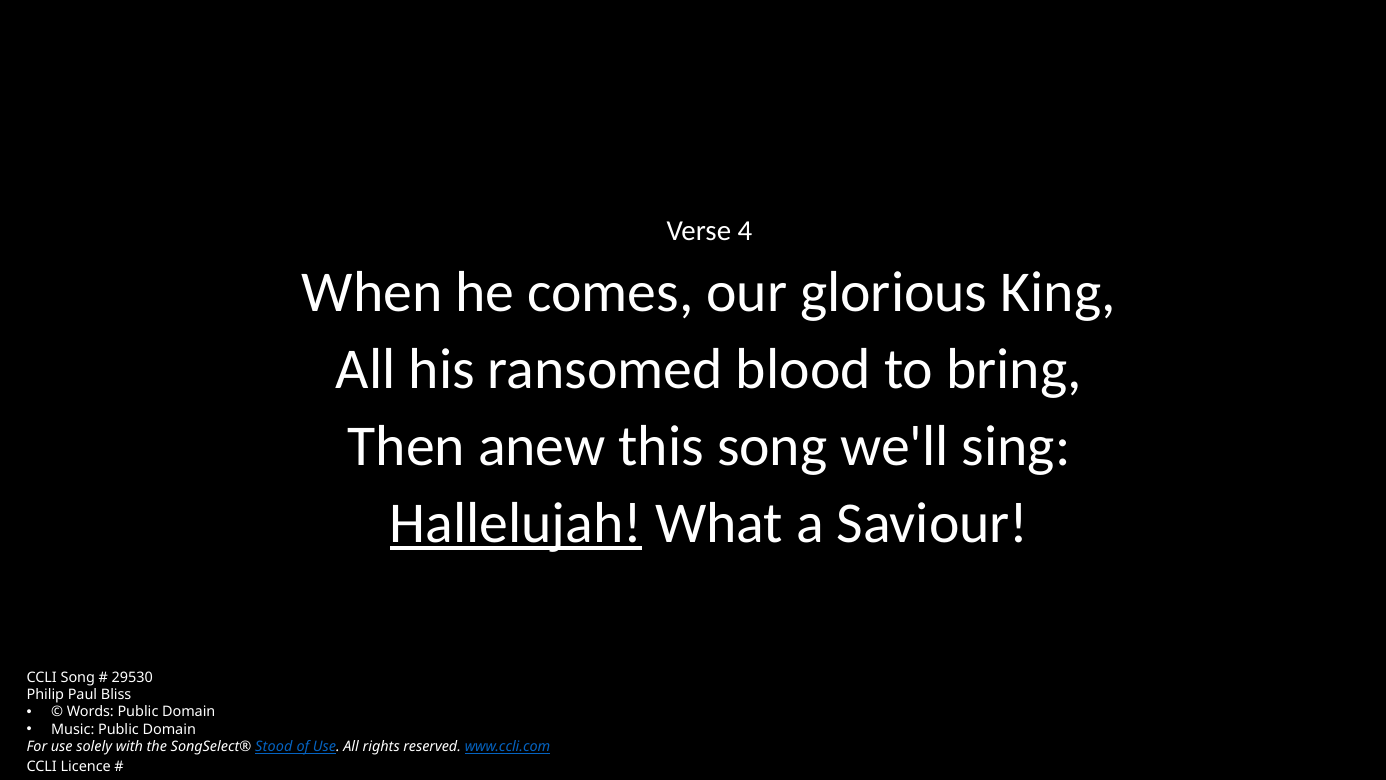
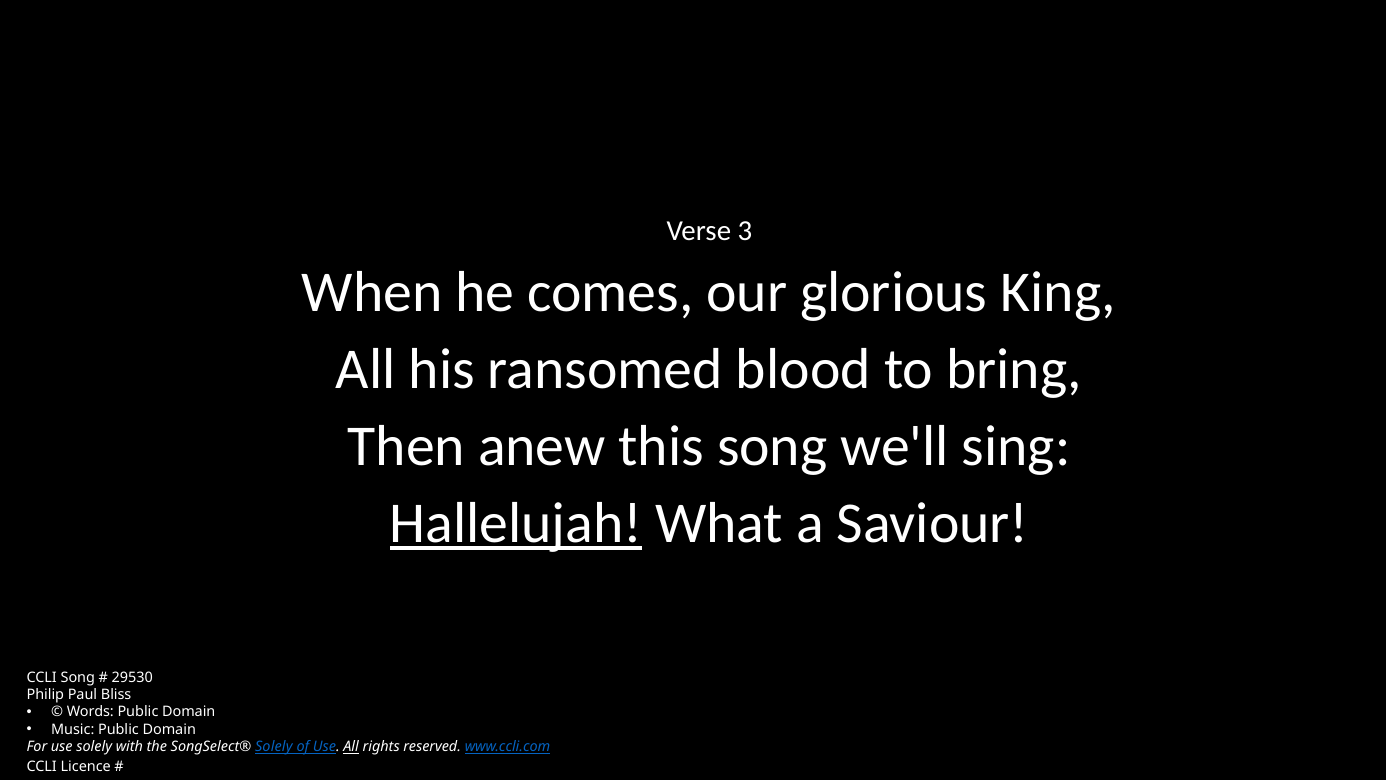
4: 4 -> 3 (745, 231)
SongSelect® Stood: Stood -> Solely (274, 746)
All underline: none -> present (351, 746)
